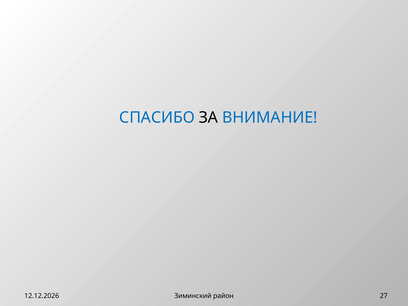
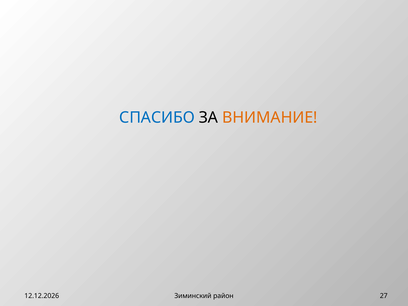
ВНИМАНИЕ colour: blue -> orange (270, 117)
